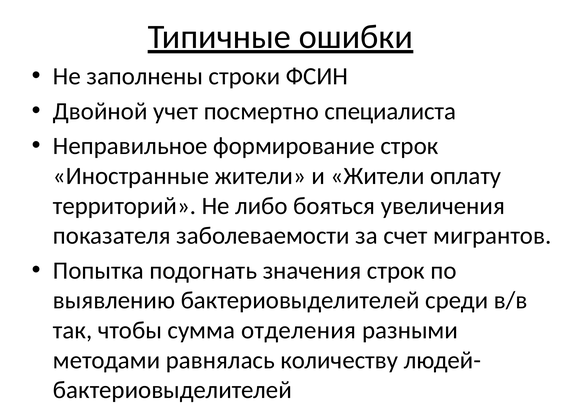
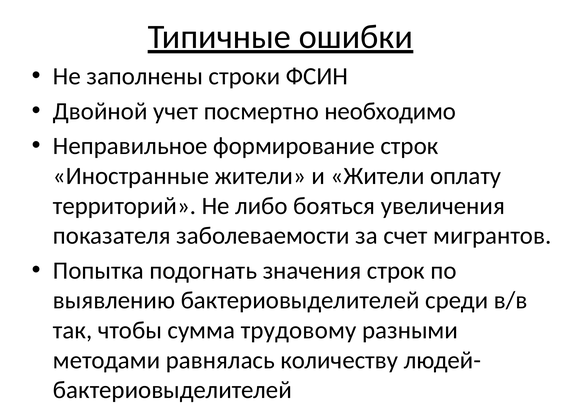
специалиста: специалиста -> необходимо (390, 111)
отделения: отделения -> трудовому (299, 331)
